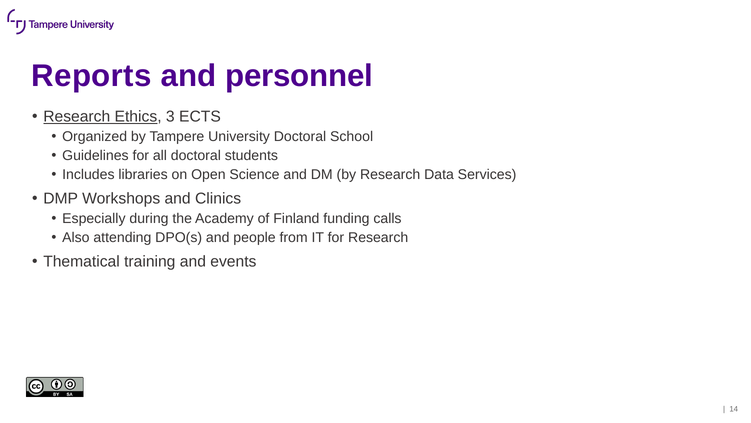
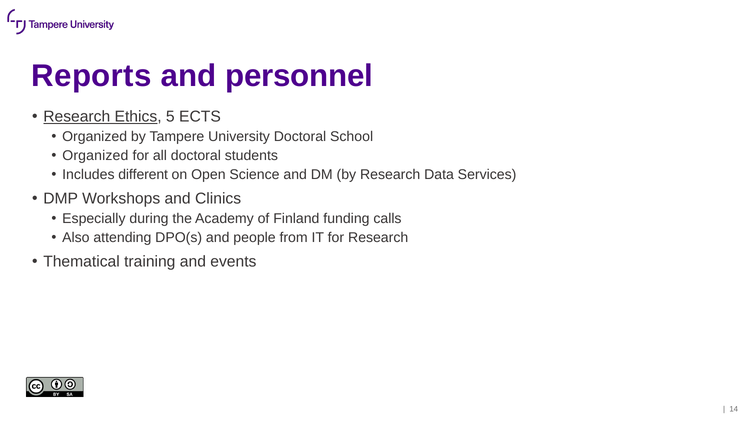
3: 3 -> 5 (170, 116)
Guidelines: Guidelines -> Organized (95, 155)
libraries: libraries -> different (143, 175)
